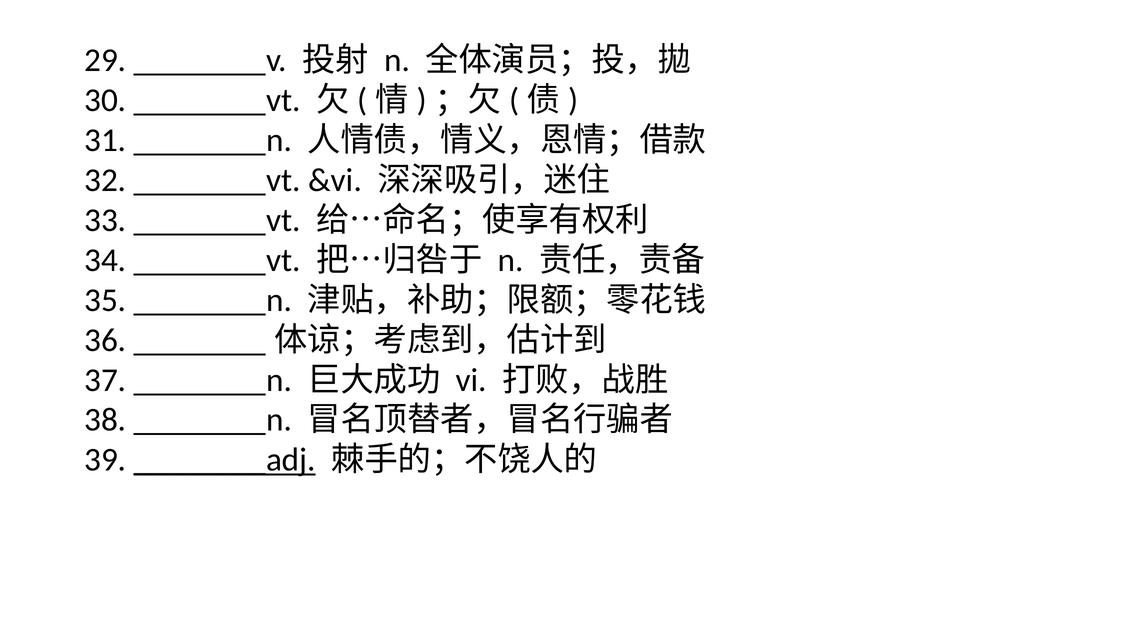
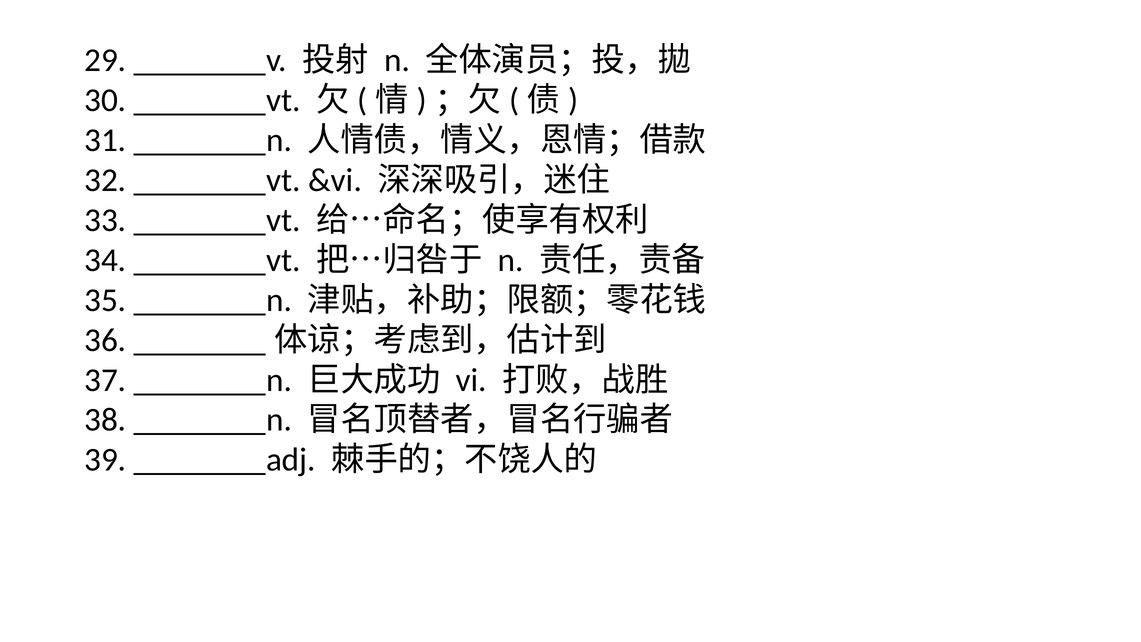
________adj underline: present -> none (225, 460)
